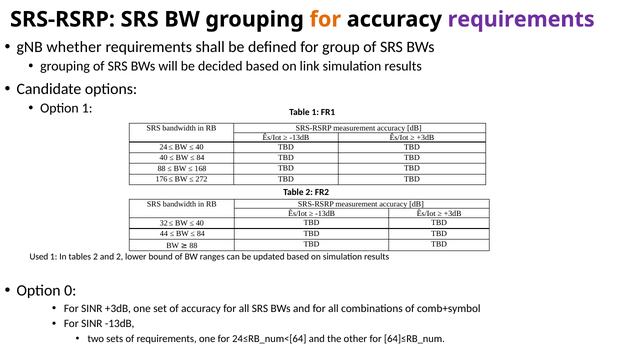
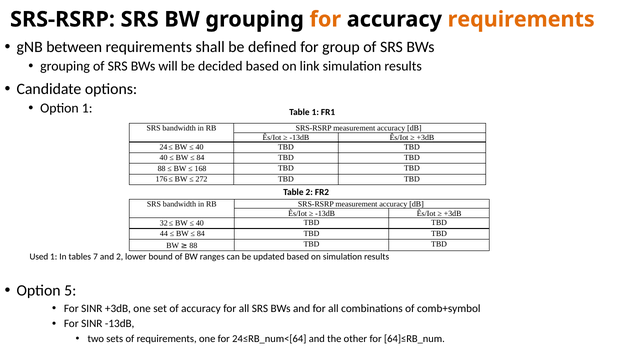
requirements colour: purple -> orange (521, 19)
whether: whether -> between (74, 47)
tables 2: 2 -> 7 (96, 257)
0: 0 -> 5 (70, 290)
